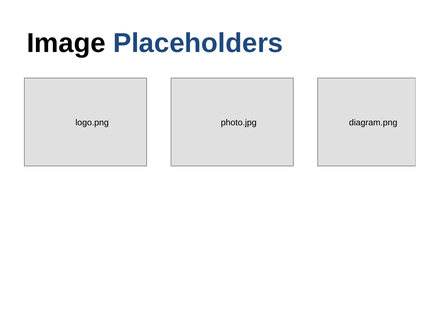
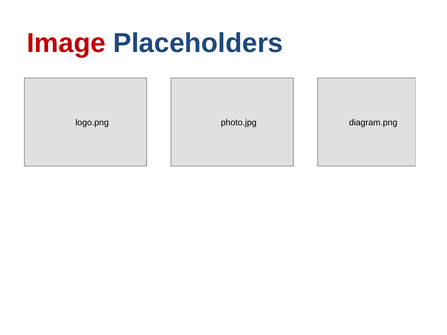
Image colour: black -> red (66, 43)
